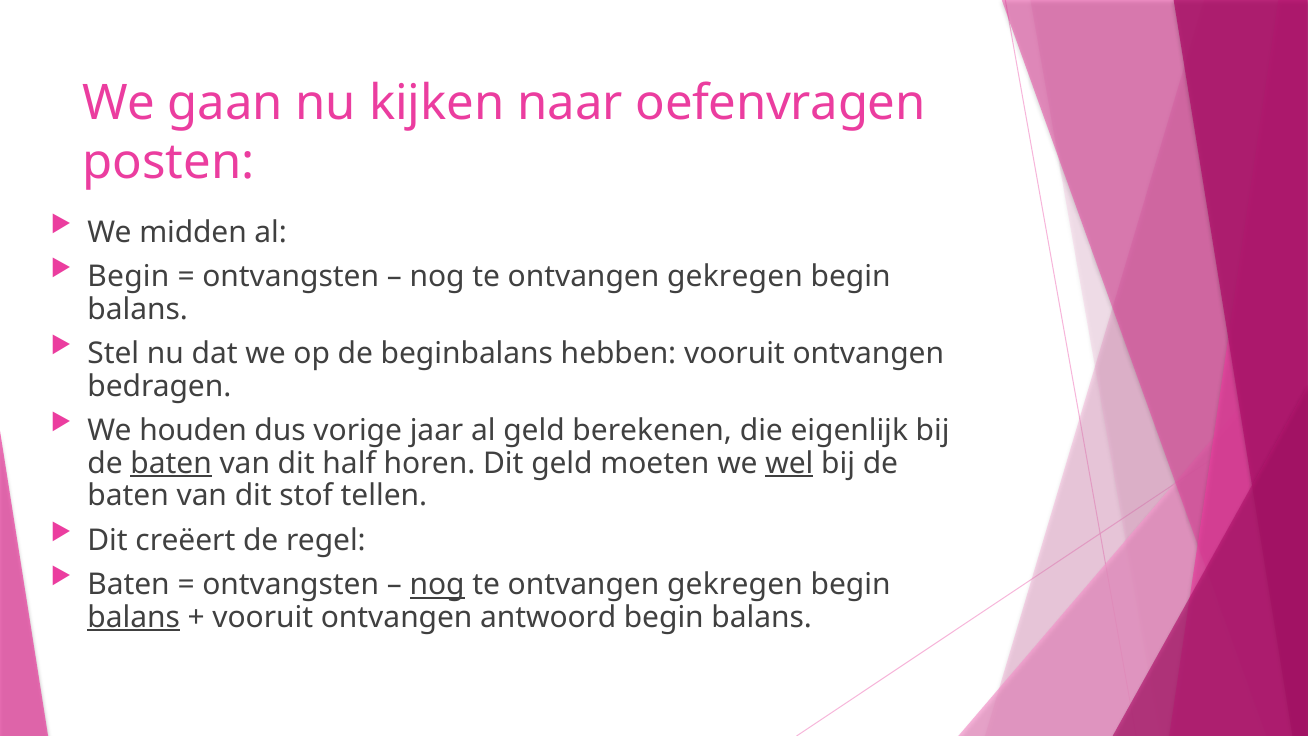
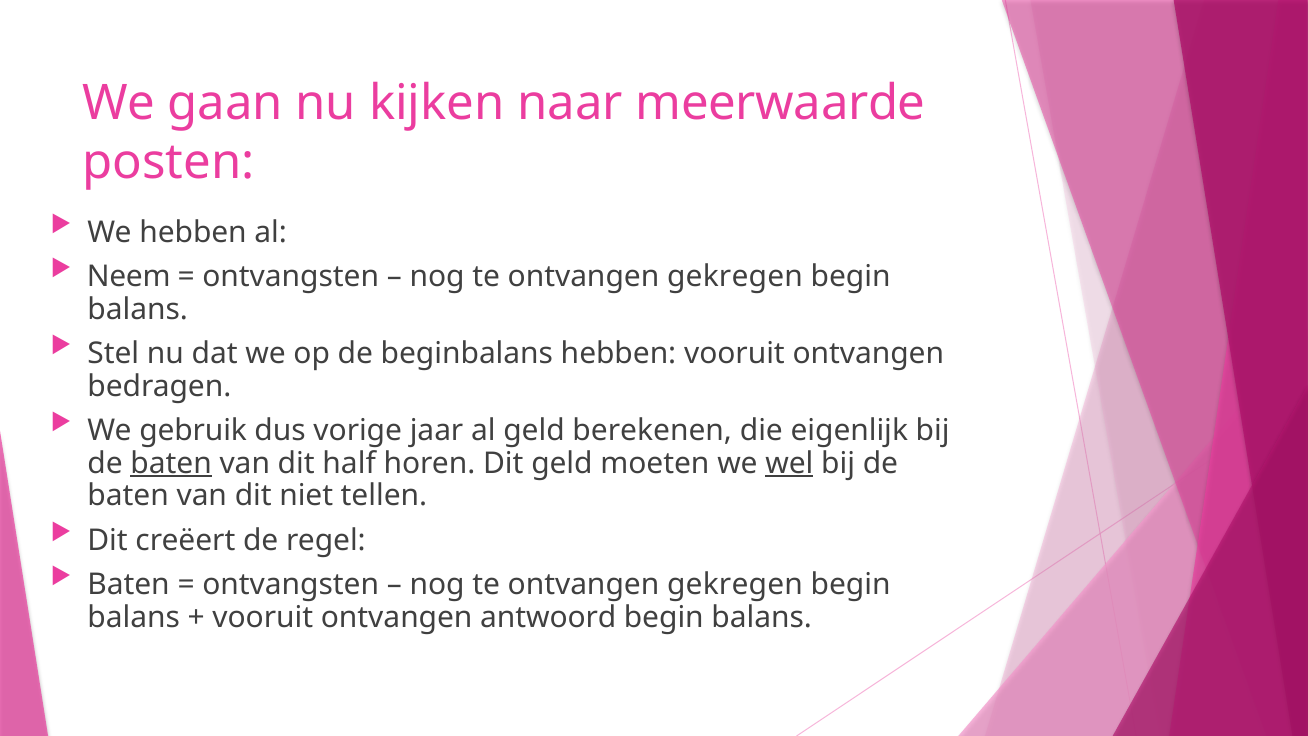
oefenvragen: oefenvragen -> meerwaarde (781, 103)
We midden: midden -> hebben (193, 232)
Begin: Begin -> Neem (129, 277)
houden: houden -> gebruik (193, 431)
stof: stof -> niet (306, 495)
nog underline: present -> none (437, 585)
balans underline: present -> none (134, 617)
